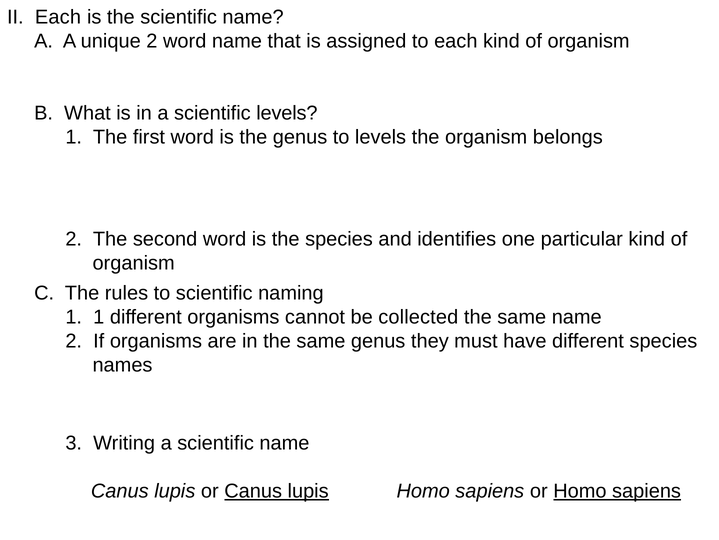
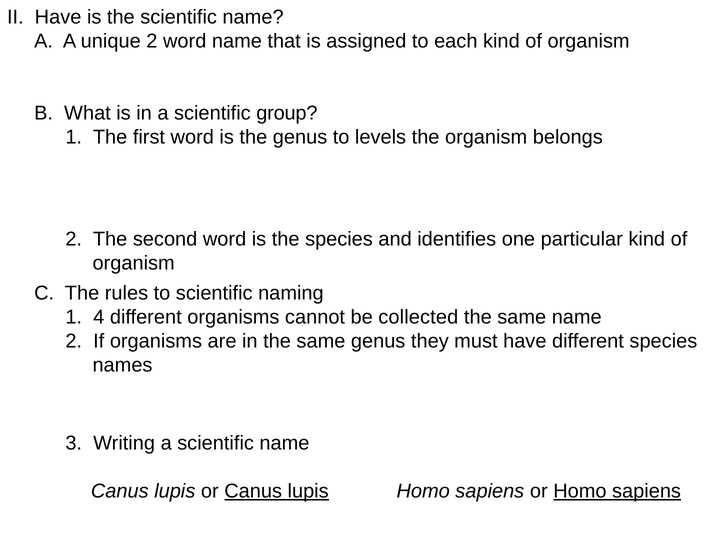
II Each: Each -> Have (58, 17)
scientific levels: levels -> group (287, 113)
1 1: 1 -> 4 (99, 317)
